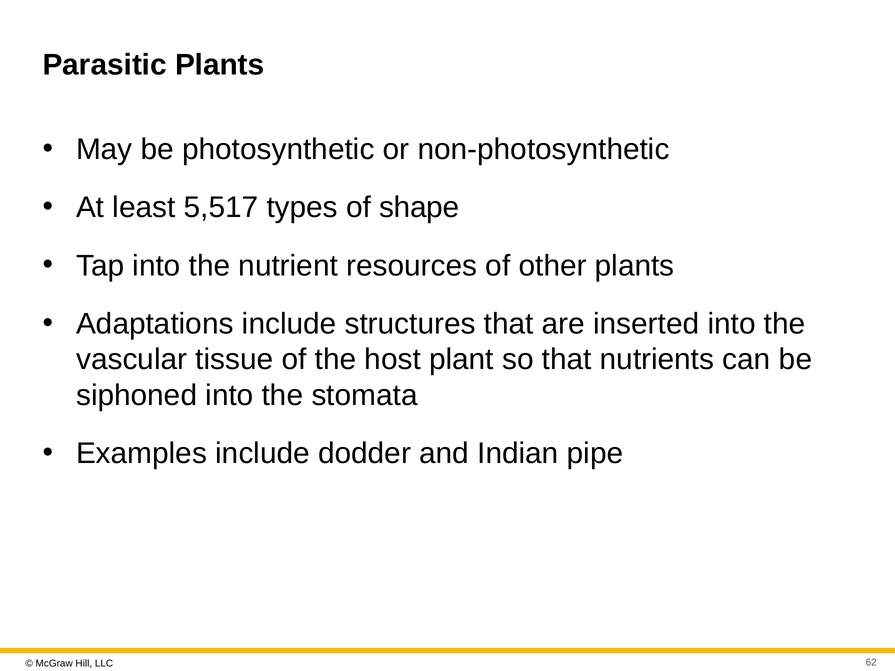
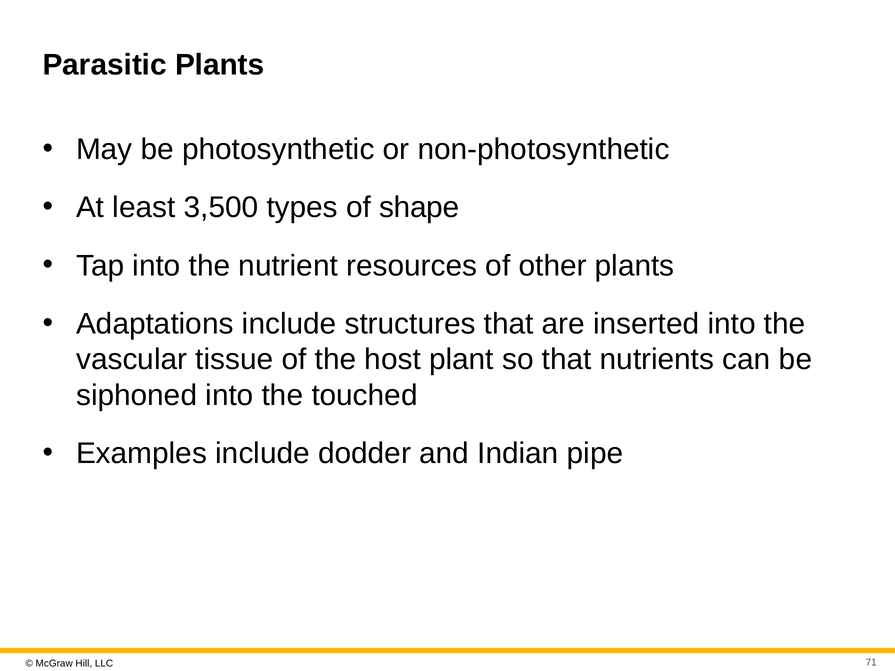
5,517: 5,517 -> 3,500 (221, 208)
stomata: stomata -> touched (365, 396)
62: 62 -> 71 (871, 663)
